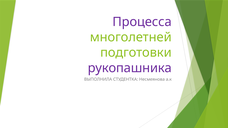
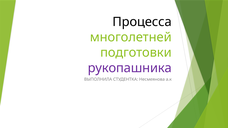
Процесса colour: purple -> black (142, 22)
